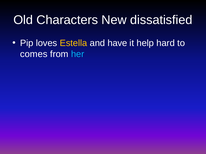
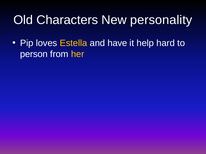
dissatisfied: dissatisfied -> personality (161, 20)
comes: comes -> person (34, 54)
her colour: light blue -> yellow (78, 54)
